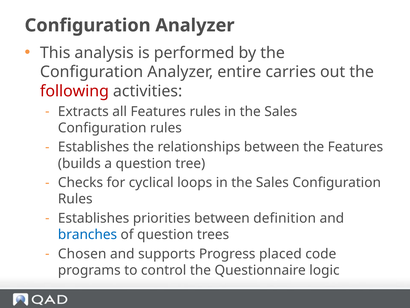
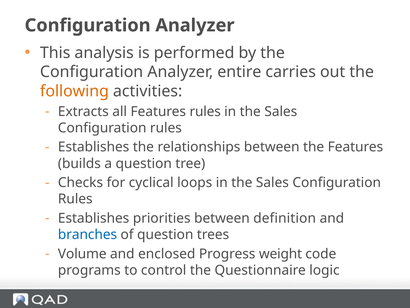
following colour: red -> orange (74, 91)
Chosen: Chosen -> Volume (82, 253)
supports: supports -> enclosed (167, 253)
placed: placed -> weight (281, 253)
